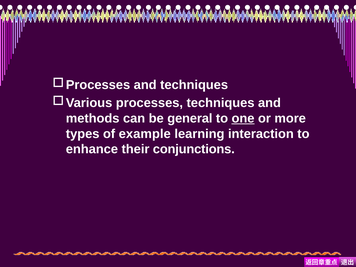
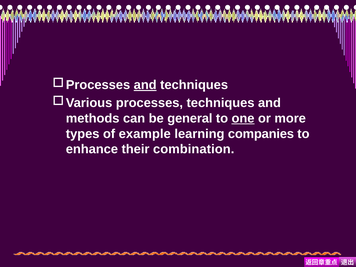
and underline: none -> present (145, 85)
interaction: interaction -> companies (261, 134)
conjunctions: conjunctions -> combination (194, 149)
